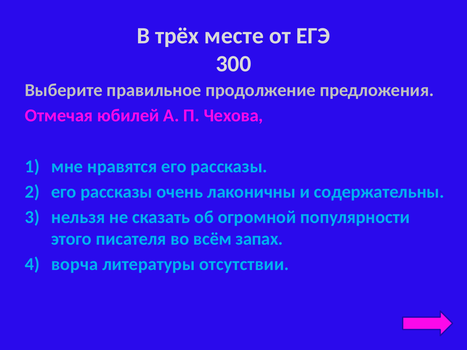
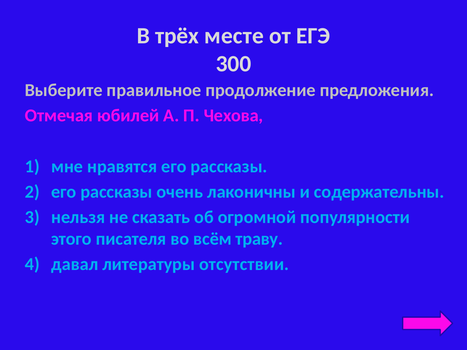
запах: запах -> траву (259, 239)
ворча: ворча -> давал (75, 264)
